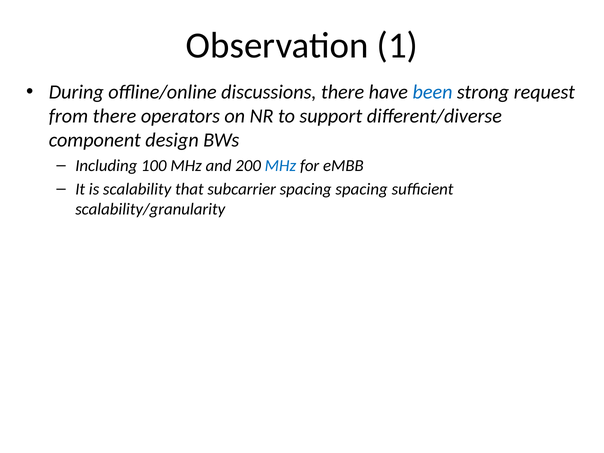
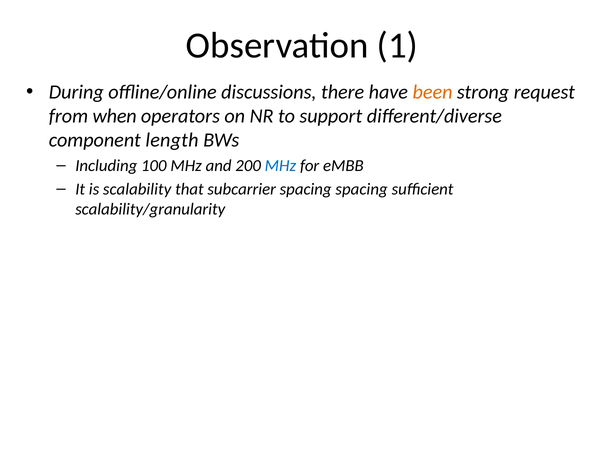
been colour: blue -> orange (433, 92)
from there: there -> when (115, 116)
design: design -> length (172, 140)
